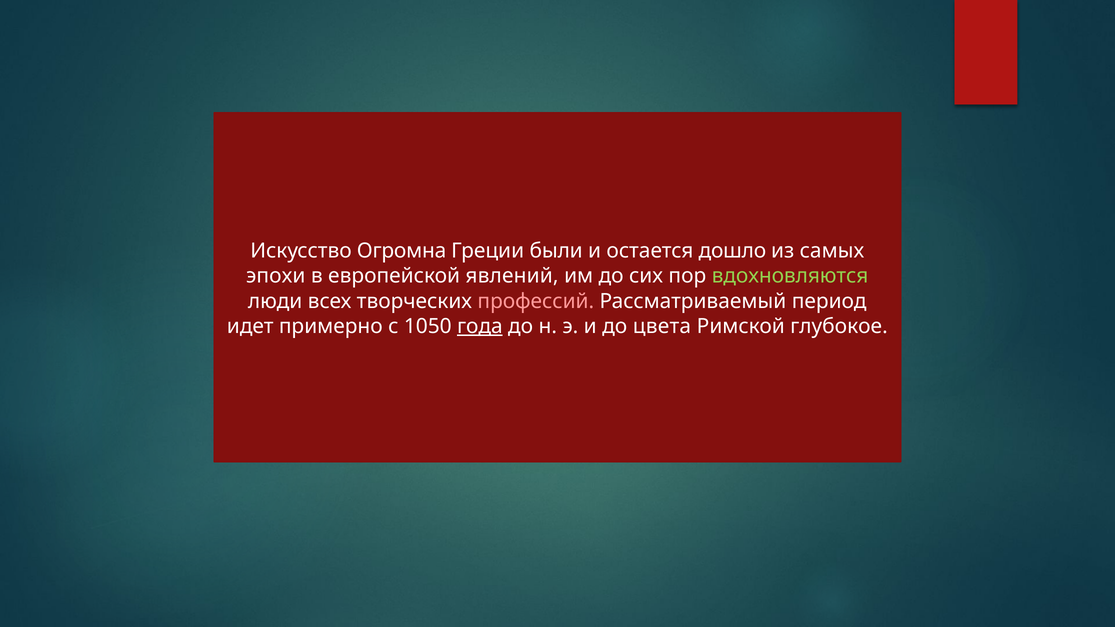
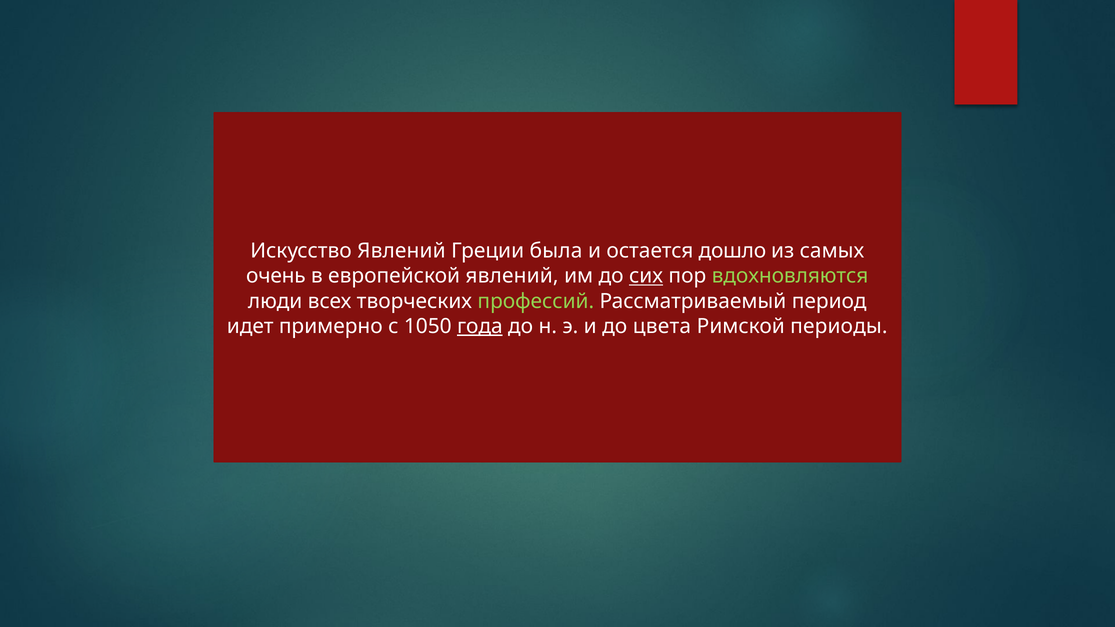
Искусство Огромна: Огромна -> Явлений (401, 251)
были: были -> была (556, 251)
эпохи: эпохи -> очень (276, 276)
сих underline: none -> present (646, 276)
профессий colour: pink -> light green (536, 301)
глубокое: глубокое -> периоды (839, 326)
